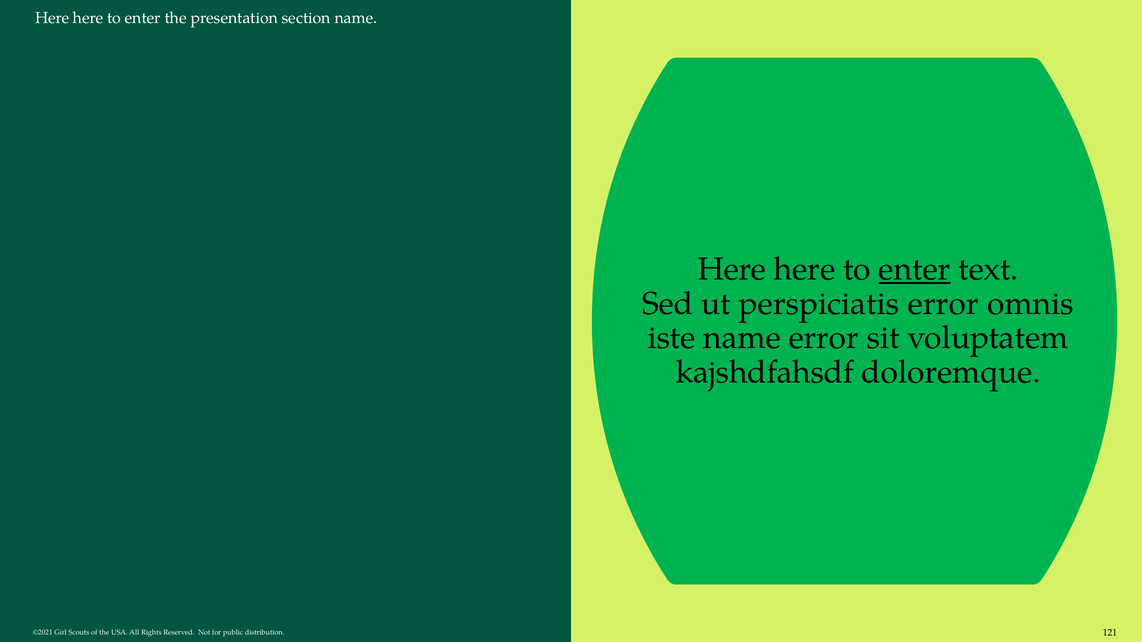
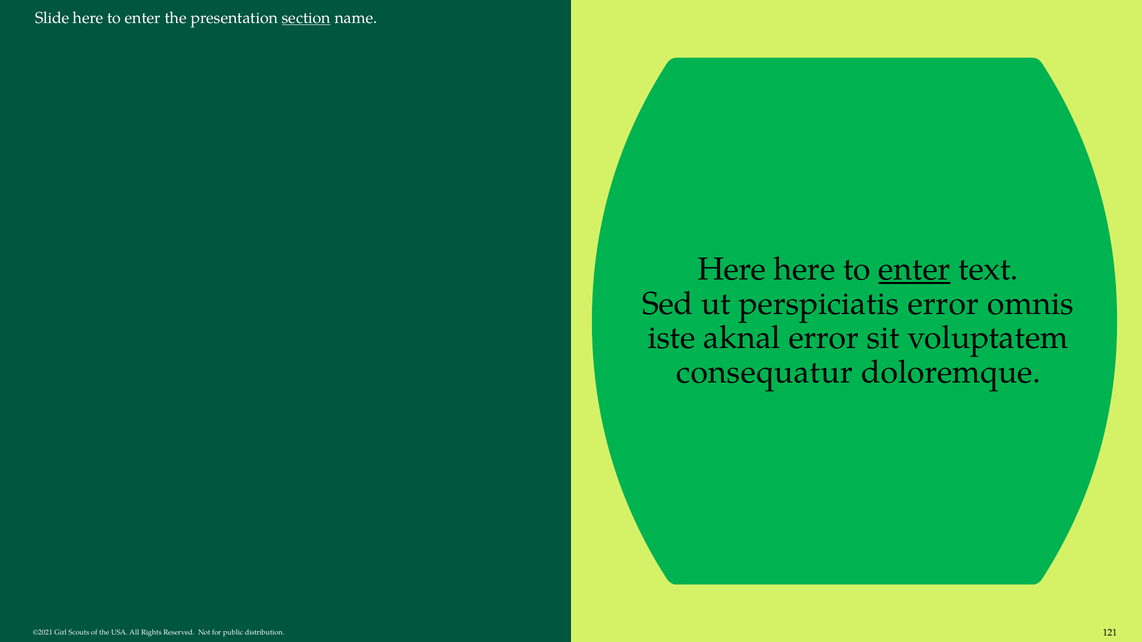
Here: Here -> Slide (52, 18)
section underline: none -> present (306, 18)
iste name: name -> aknal (742, 338)
kajshdfahsdf: kajshdfahsdf -> consequatur (764, 372)
